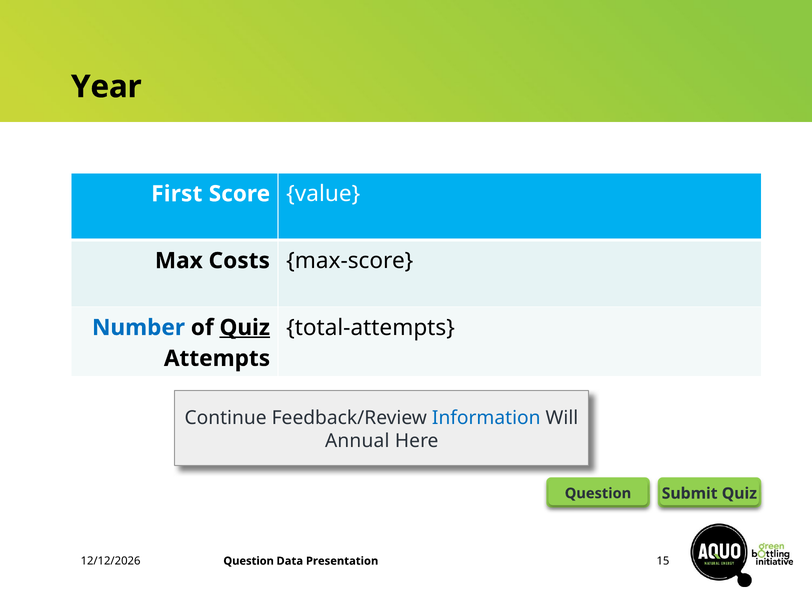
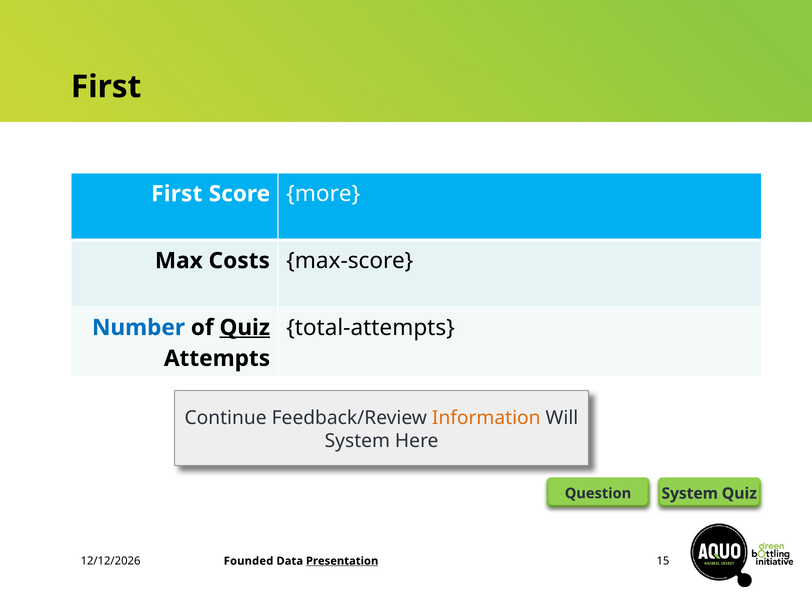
Year: Year -> First (106, 87)
value: value -> more (323, 194)
Information colour: blue -> orange (486, 418)
Annual: Annual -> System (357, 441)
Submit: Submit -> System (690, 493)
Question: Question -> Founded (248, 561)
Presentation underline: none -> present (342, 561)
